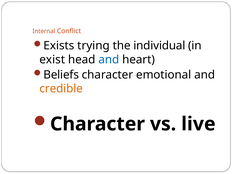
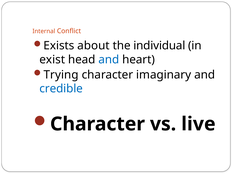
trying: trying -> about (93, 46)
Beliefs: Beliefs -> Trying (61, 75)
emotional: emotional -> imaginary (164, 75)
credible colour: orange -> blue (61, 89)
